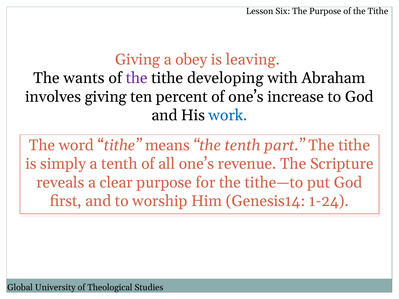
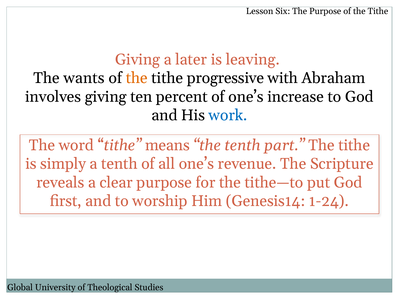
obey: obey -> later (191, 59)
the colour: purple -> orange (137, 78)
developing: developing -> progressive (225, 78)
